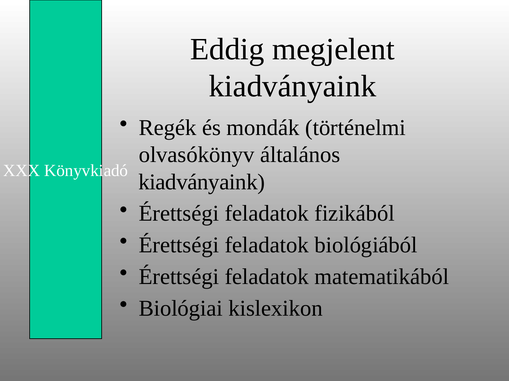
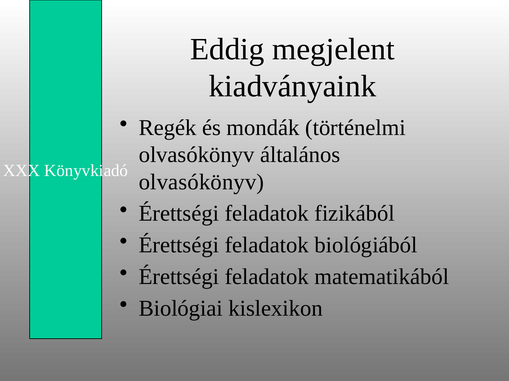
kiadványaink: kiadványaink -> olvasókönyv (201, 182)
